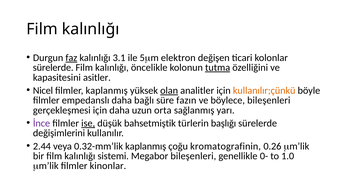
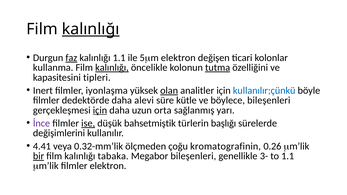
kalınlığı underline: none -> present (91, 29)
kalınlığı 3.1: 3.1 -> 1.1 (119, 58)
sürelerde: sürelerde -> kullanma (53, 68)
kalınlığı underline: none -> present (112, 68)
asitler: asitler -> tipleri (97, 77)
Nicel: Nicel -> Inert (43, 91)
filmler kaplanmış: kaplanmış -> iyonlaşma (107, 91)
kullanılır;çünkü colour: orange -> blue (264, 91)
empedanslı: empedanslı -> dedektörde (86, 100)
bağlı: bağlı -> alevi (144, 100)
fazın: fazın -> kütle (186, 100)
için underline: none -> present (100, 110)
2.44: 2.44 -> 4.41 (42, 146)
0.32-mm’lik kaplanmış: kaplanmış -> ölçmeden (146, 146)
bir underline: none -> present (39, 156)
sistemi: sistemi -> tabaka (113, 156)
0-: 0- -> 3- (264, 156)
to 1.0: 1.0 -> 1.1 (288, 156)
filmler kinonlar: kinonlar -> elektron (108, 166)
